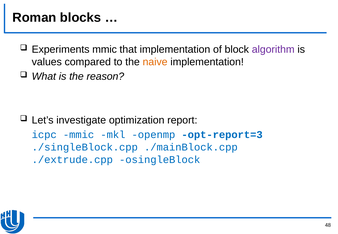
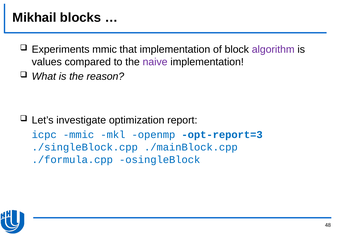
Roman: Roman -> Mikhail (34, 18)
naive colour: orange -> purple (155, 62)
./extrude.cpp: ./extrude.cpp -> ./formula.cpp (72, 160)
